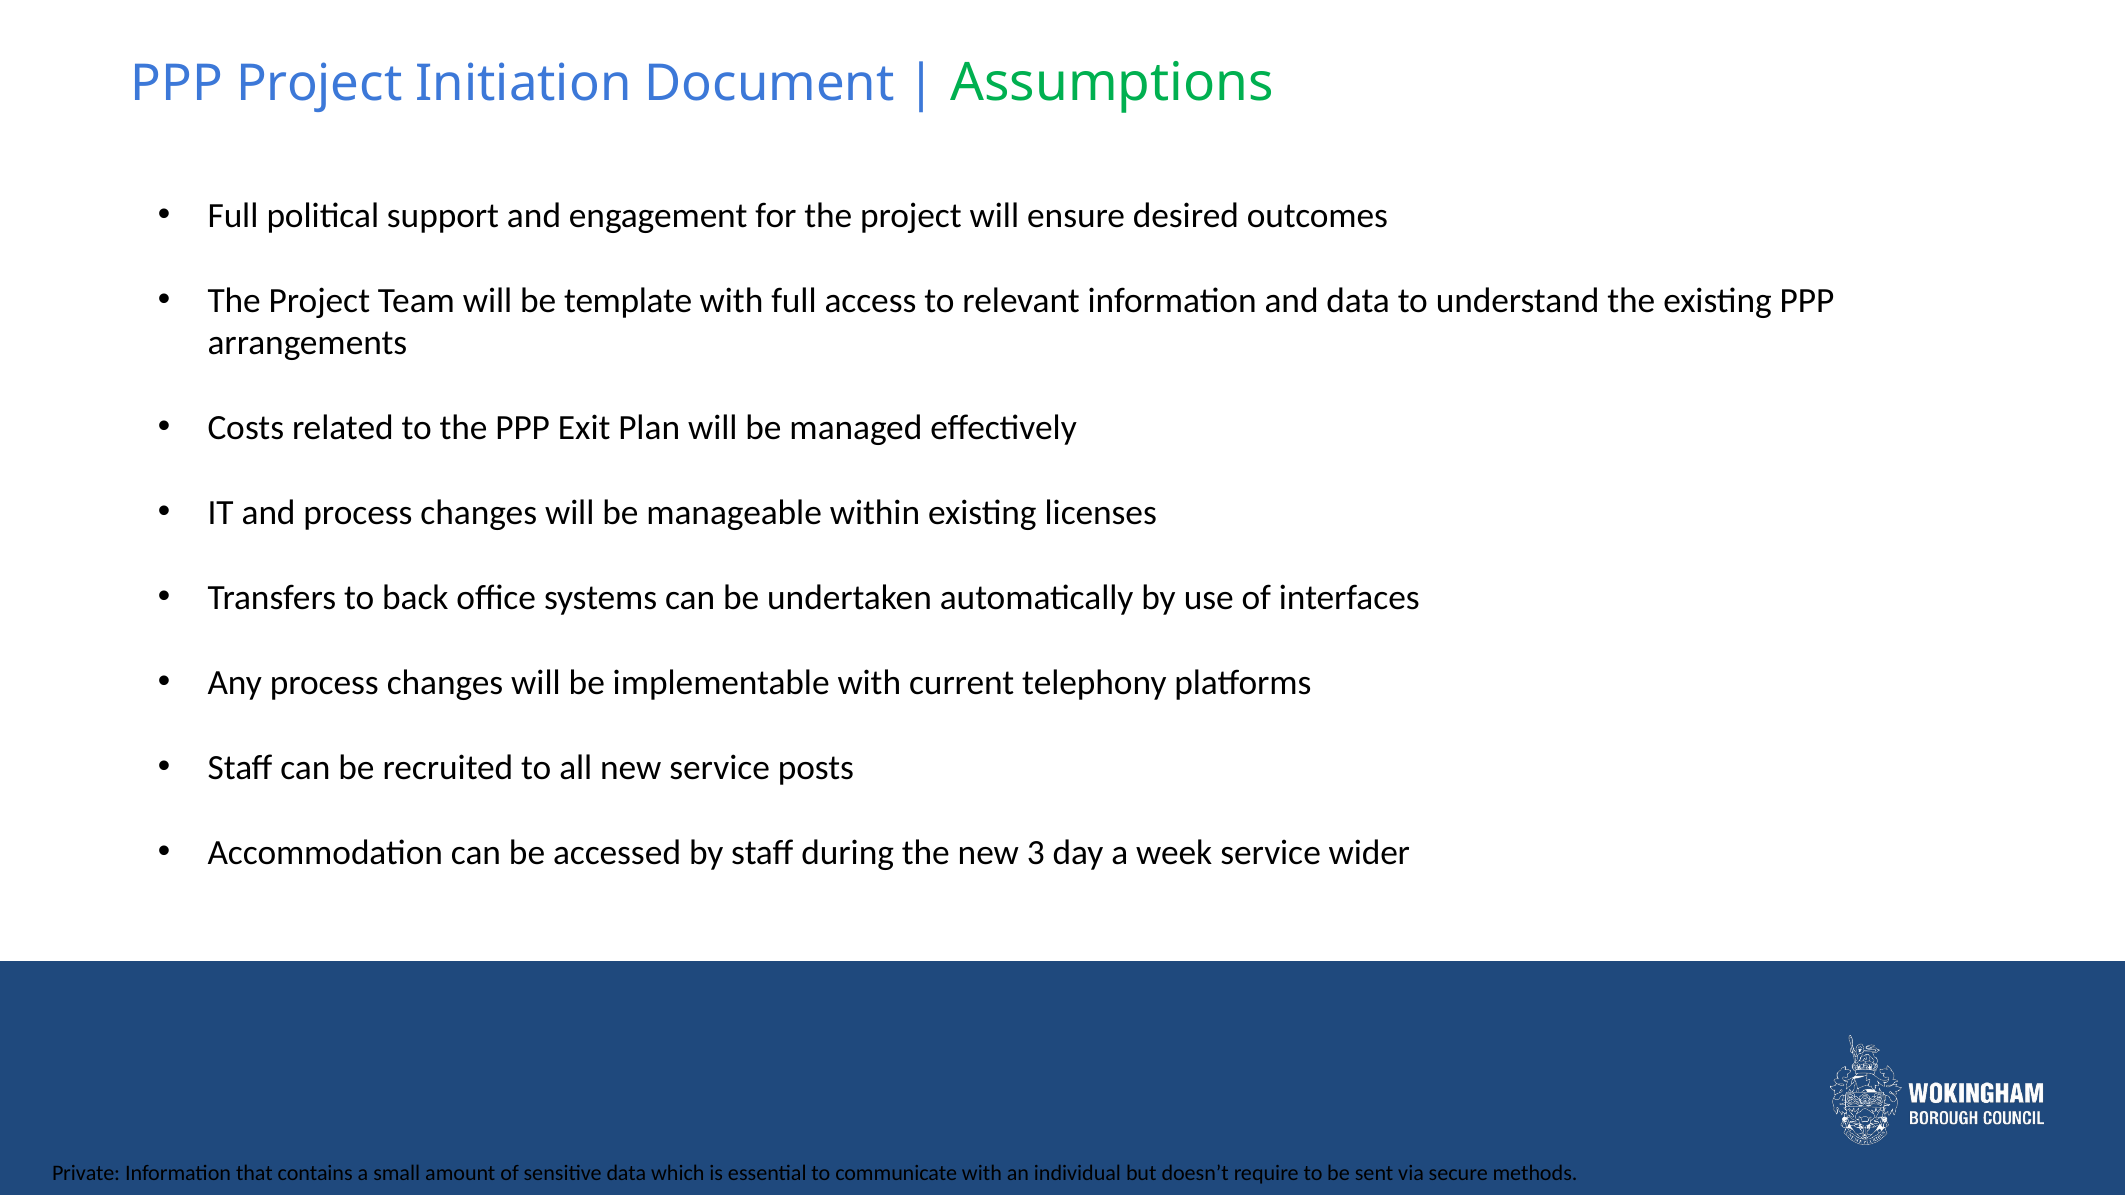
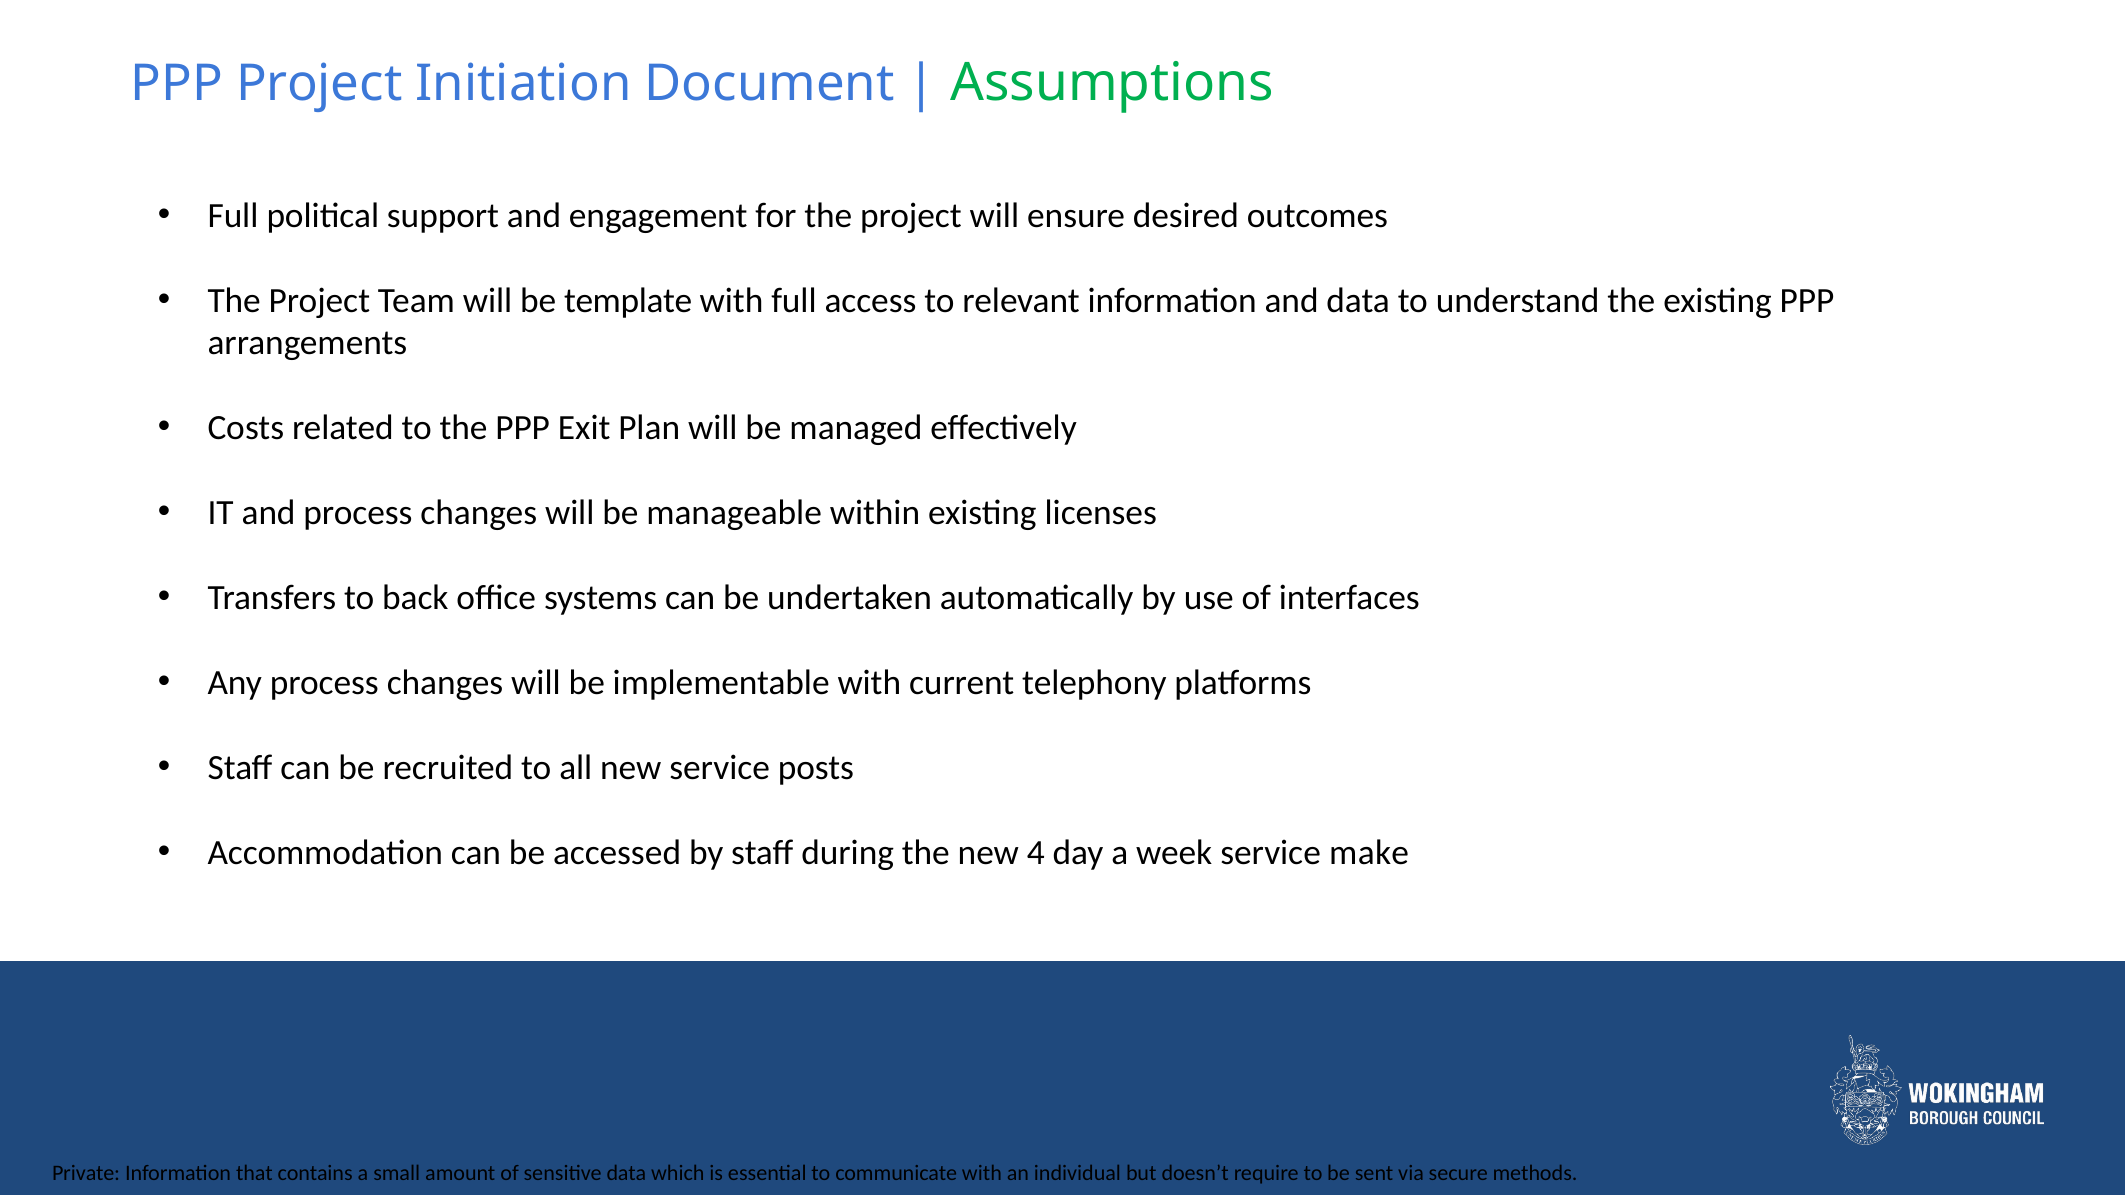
3: 3 -> 4 (1036, 853)
wider: wider -> make (1369, 853)
